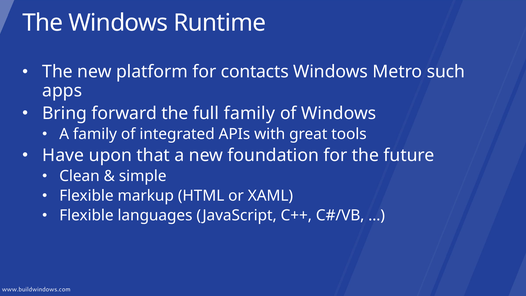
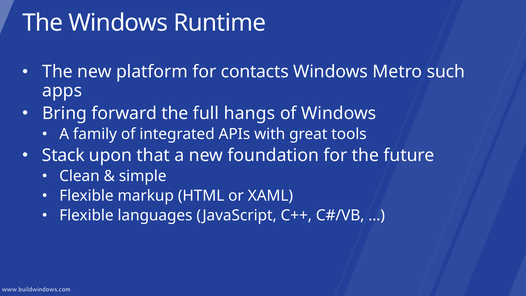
full family: family -> hangs (249, 113)
Have: Have -> Stack (63, 155)
